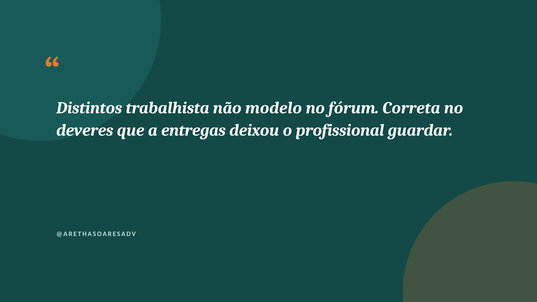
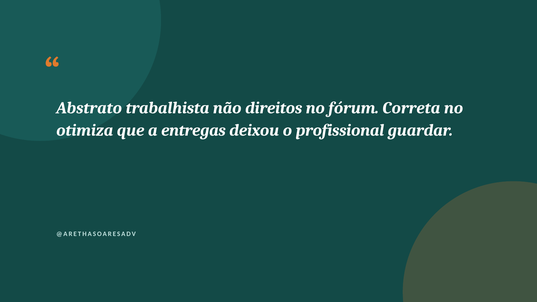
Distintos: Distintos -> Abstrato (89, 108)
modelo: modelo -> direitos (274, 108)
deveres: deveres -> otimiza (85, 130)
